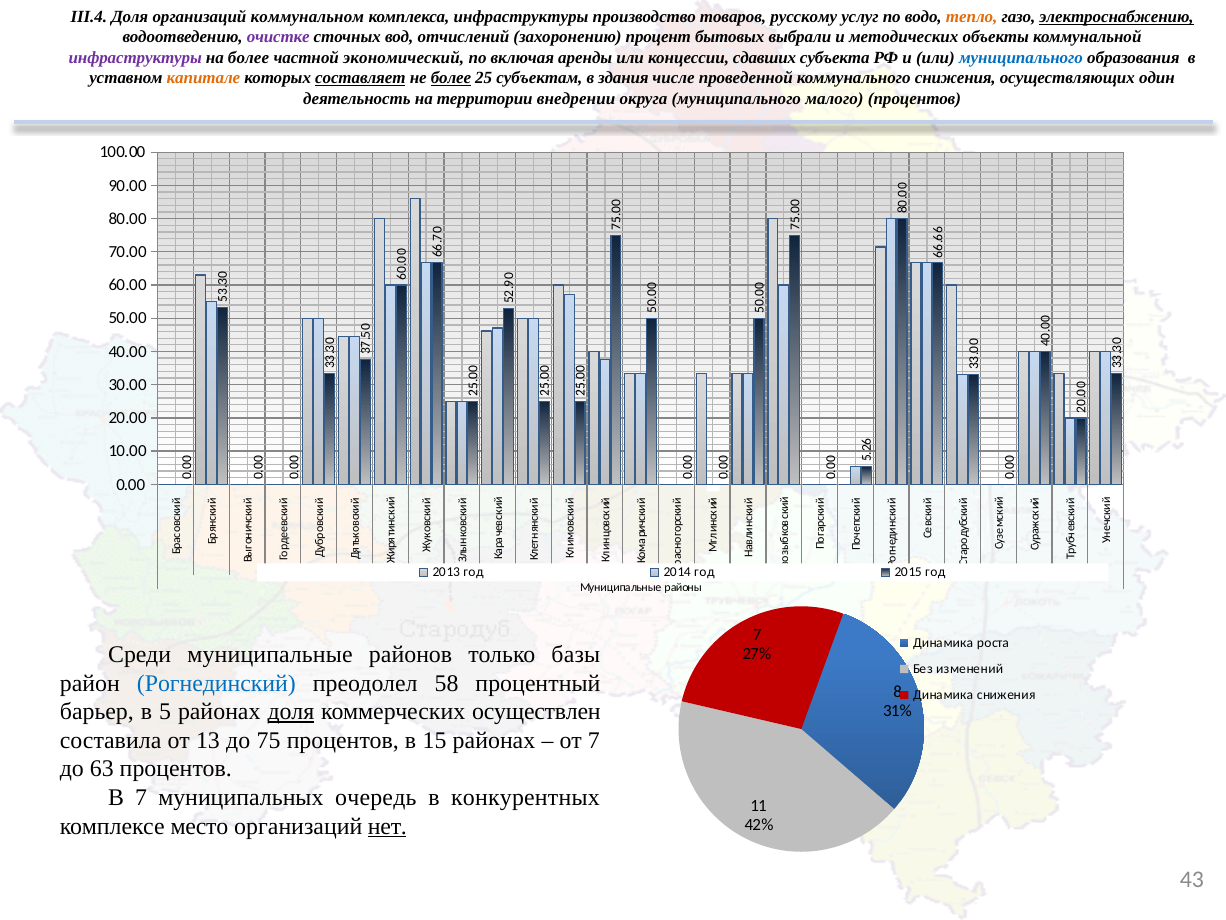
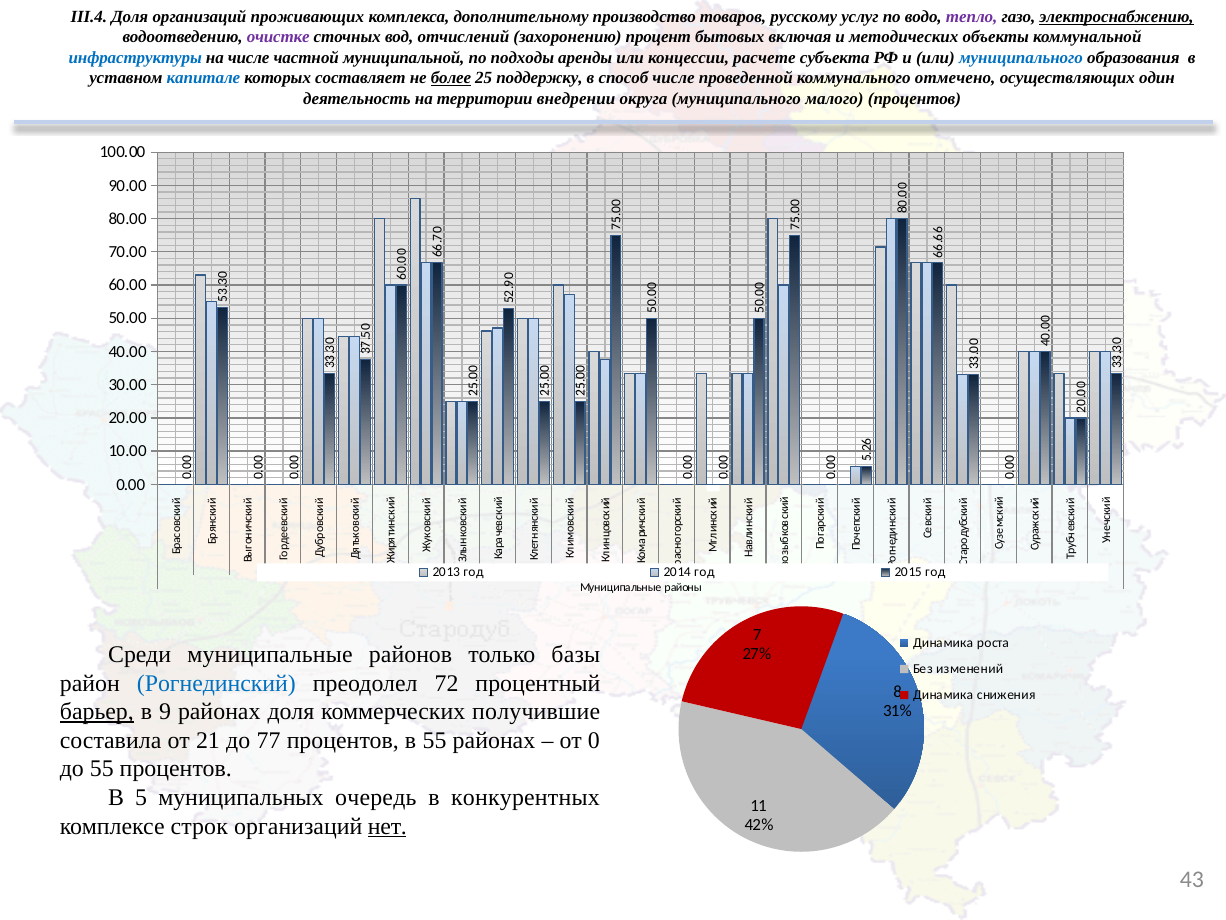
коммунальном: коммунальном -> проживающих (307, 17)
комплекса инфраструктуры: инфраструктуры -> дополнительному (521, 17)
тепло colour: orange -> purple (972, 17)
выбрали: выбрали -> включая (800, 37)
инфраструктуры colour: purple -> blue (135, 58)
на более: более -> числе (249, 58)
экономический: экономический -> муниципальной (404, 58)
включая: включая -> подходы (522, 58)
сдавших: сдавших -> расчете (764, 58)
капитале colour: orange -> blue (203, 78)
составляет underline: present -> none (360, 78)
субъектам: субъектам -> поддержку (539, 78)
здания: здания -> способ (623, 78)
коммунального снижения: снижения -> отмечено (955, 78)
58: 58 -> 72 (447, 683)
барьер underline: none -> present (97, 711)
в 5: 5 -> 9 (165, 711)
доля underline: present -> none (291, 711)
осуществлен: осуществлен -> получившие (536, 711)
13: 13 -> 21 (208, 740)
75: 75 -> 77 (269, 740)
в 15: 15 -> 55 (435, 740)
от 7: 7 -> 0 (594, 740)
до 63: 63 -> 55 (102, 769)
В 7: 7 -> 5 (141, 797)
место: место -> строк (199, 826)
